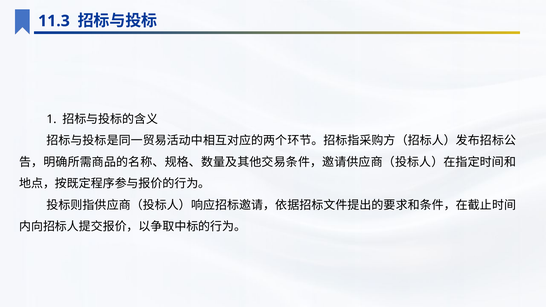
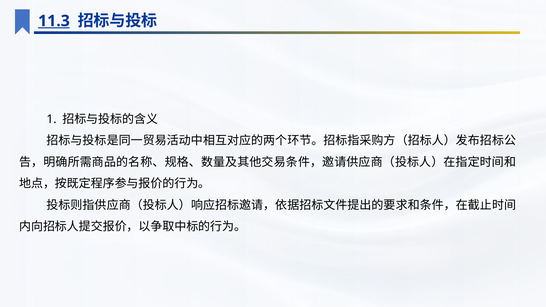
11.3 underline: none -> present (54, 21)
